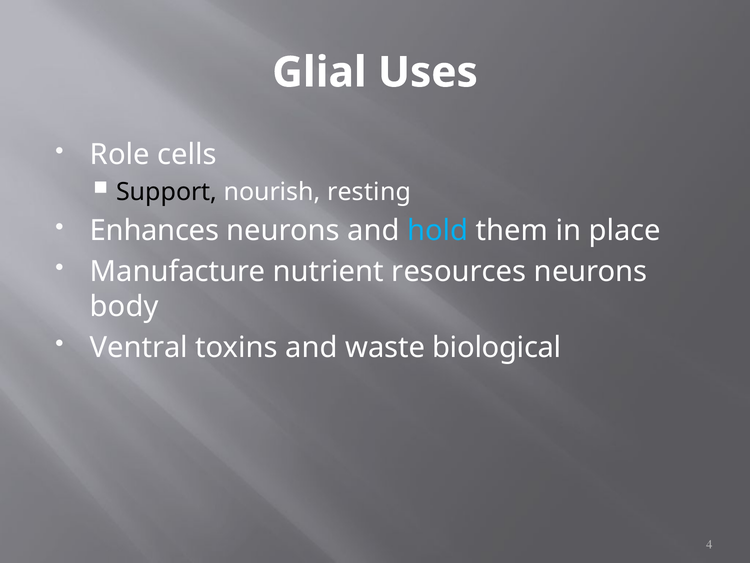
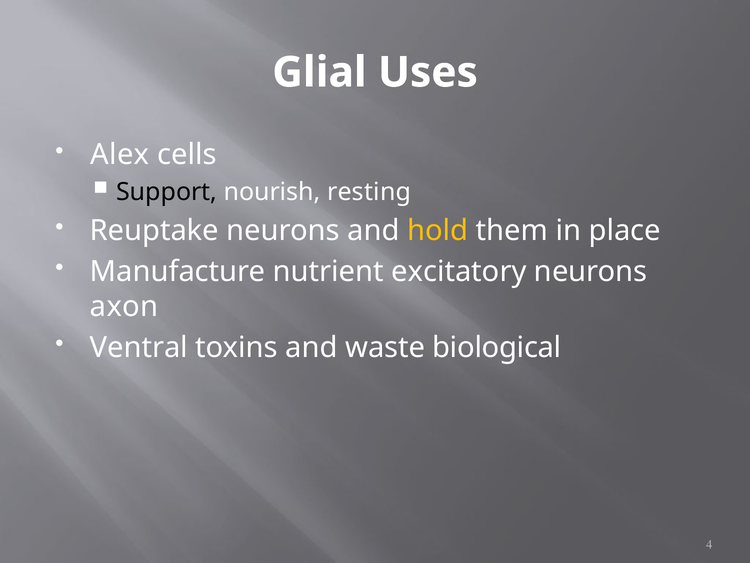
Role: Role -> Alex (120, 154)
Enhances: Enhances -> Reuptake (154, 230)
hold colour: light blue -> yellow (438, 230)
resources: resources -> excitatory (459, 271)
body: body -> axon (124, 306)
